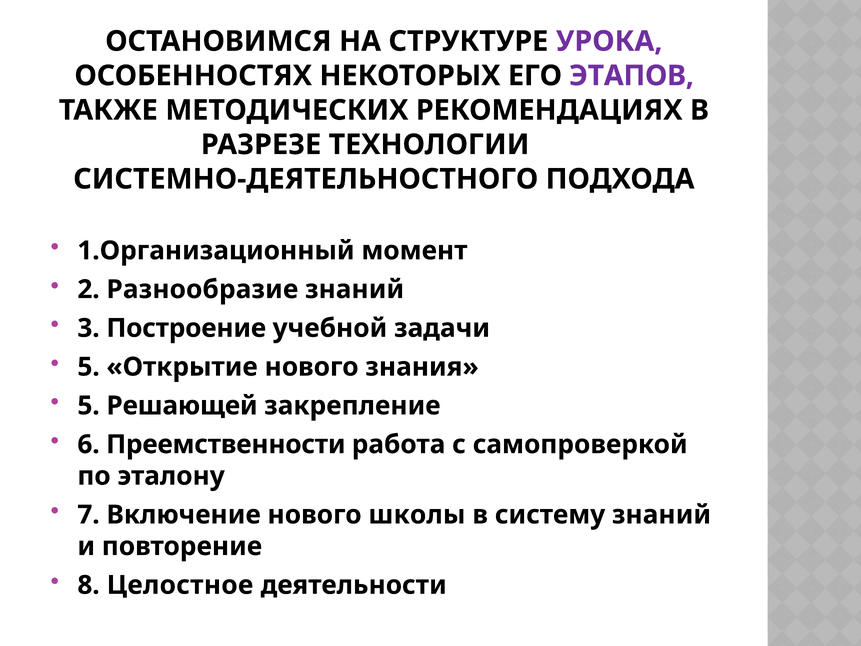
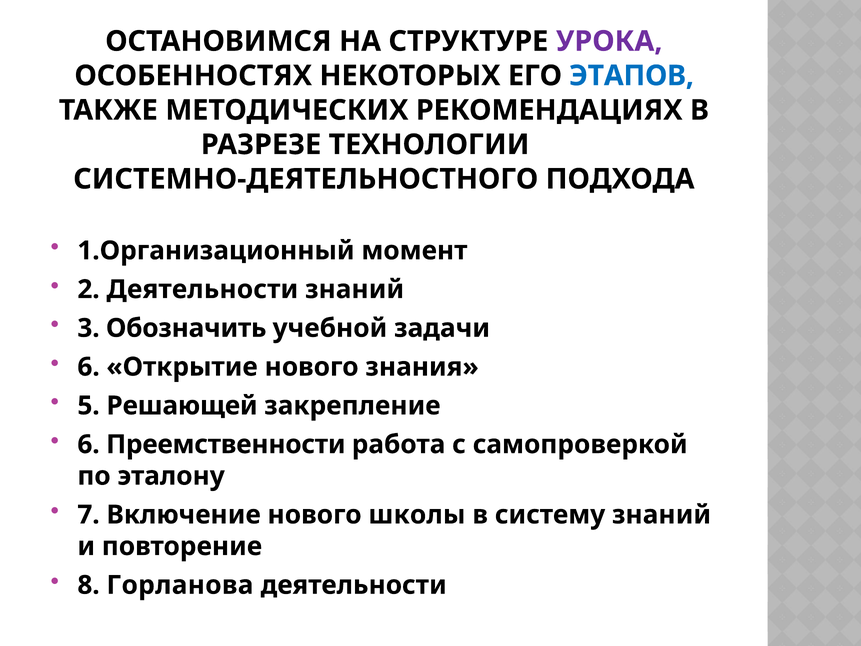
ЭТАПОВ colour: purple -> blue (632, 76)
2 Разнообразие: Разнообразие -> Деятельности (202, 289)
Построение: Построение -> Обозначить (186, 328)
5: 5 -> 6 (89, 367)
Целостное: Целостное -> Горланова (180, 585)
